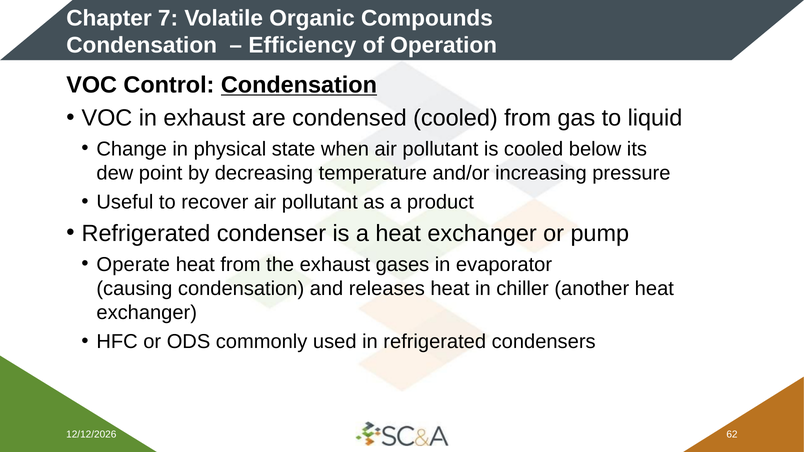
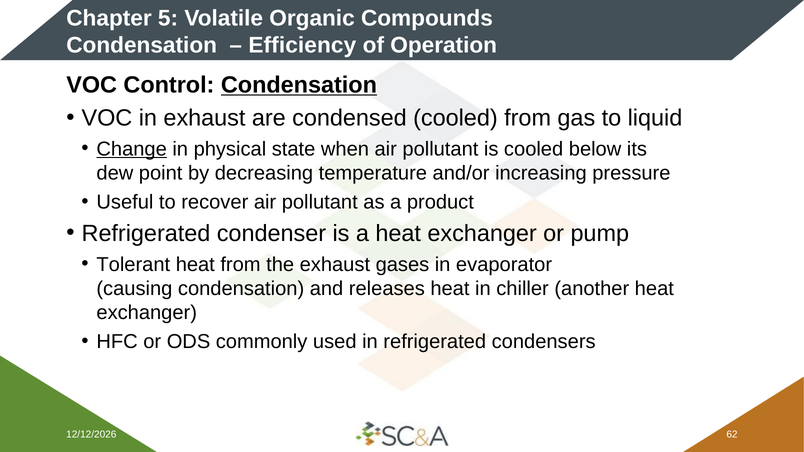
7: 7 -> 5 (168, 18)
Change underline: none -> present (132, 149)
Operate: Operate -> Tolerant (133, 265)
